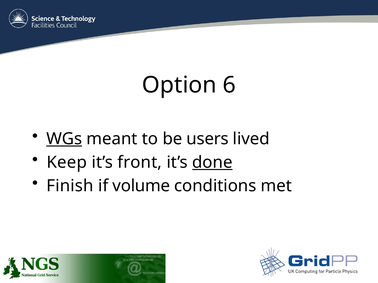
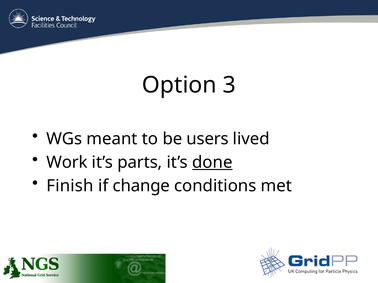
6: 6 -> 3 (229, 85)
WGs underline: present -> none (64, 139)
Keep: Keep -> Work (67, 163)
front: front -> parts (140, 163)
volume: volume -> change (141, 186)
